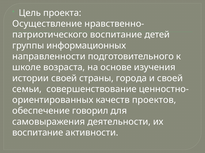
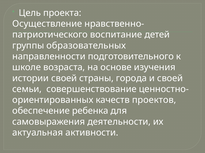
информационных: информационных -> образовательных (86, 46)
говорил: говорил -> ребенка (90, 111)
воспитание: воспитание -> актуальная (38, 133)
